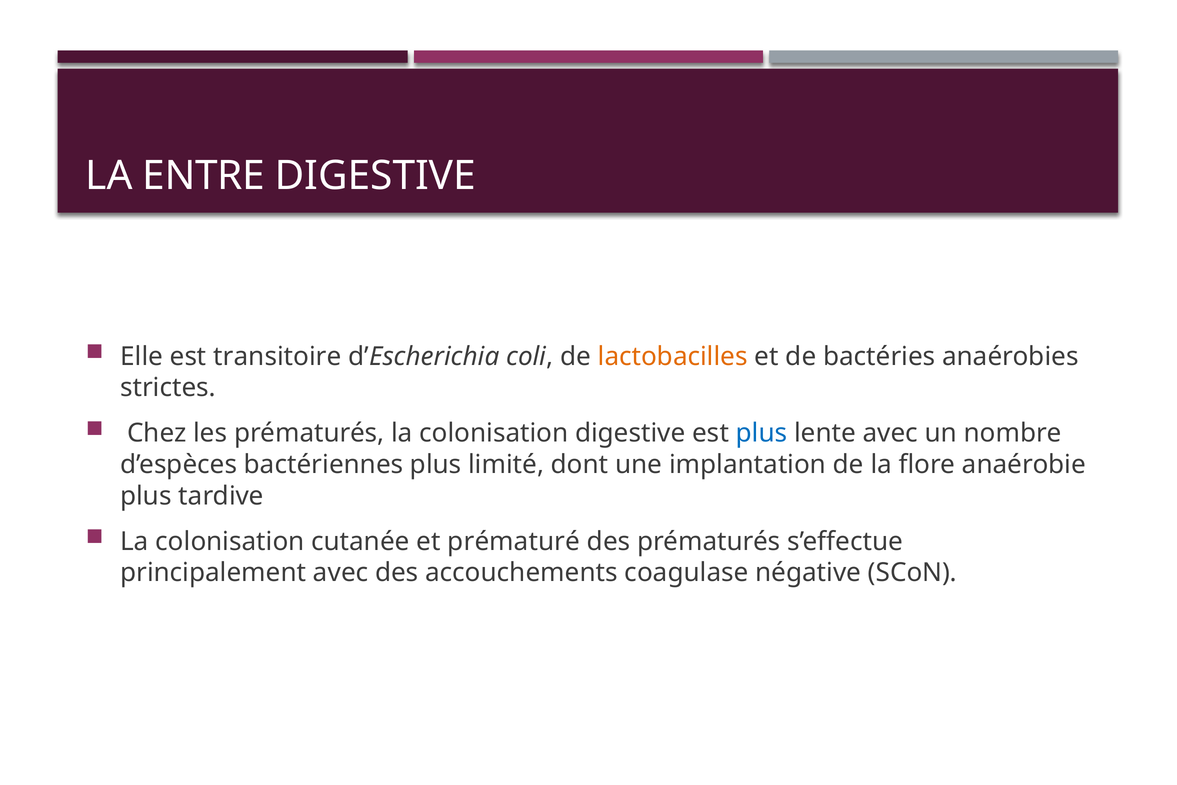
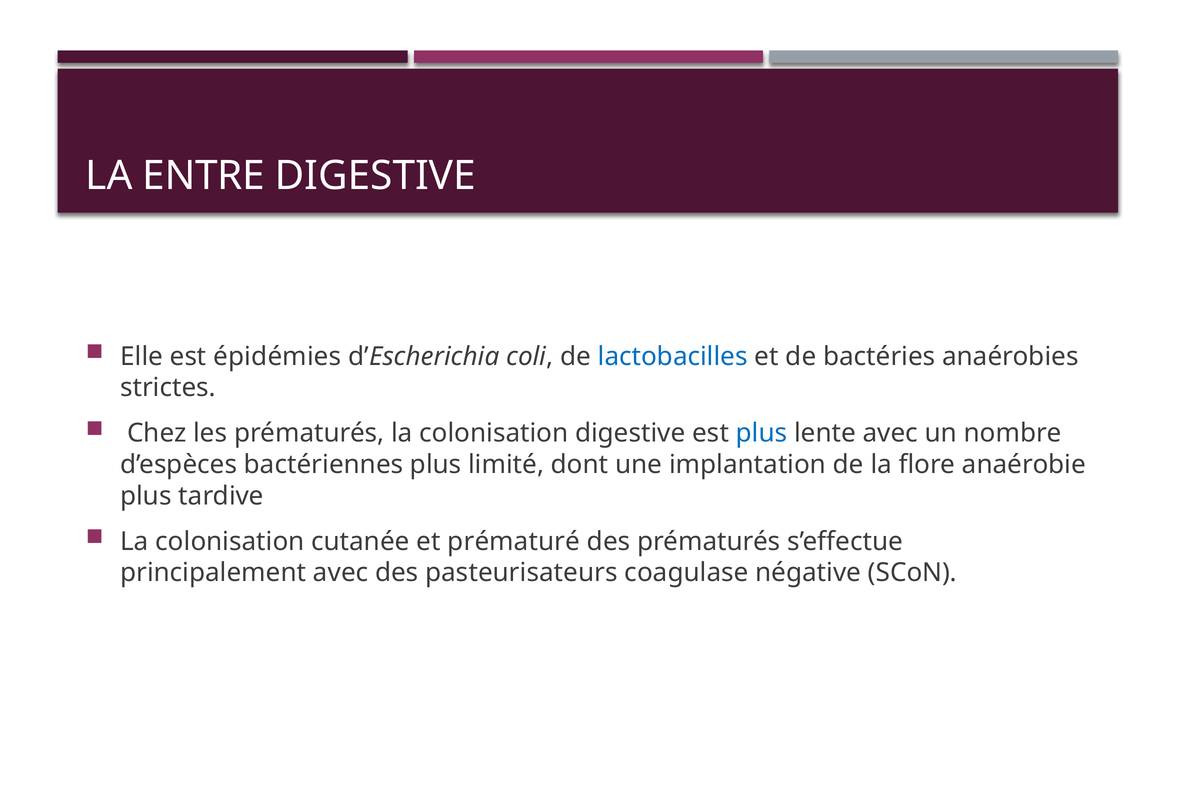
transitoire: transitoire -> épidémies (277, 356)
lactobacilles colour: orange -> blue (673, 356)
accouchements: accouchements -> pasteurisateurs (521, 573)
